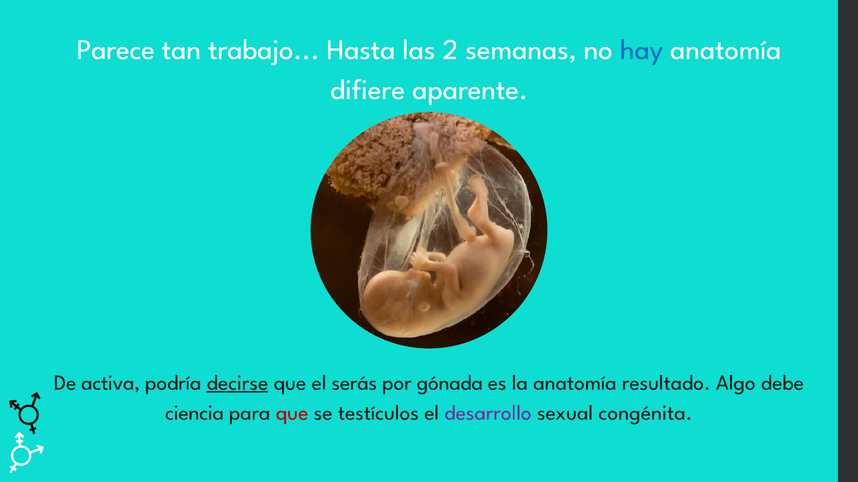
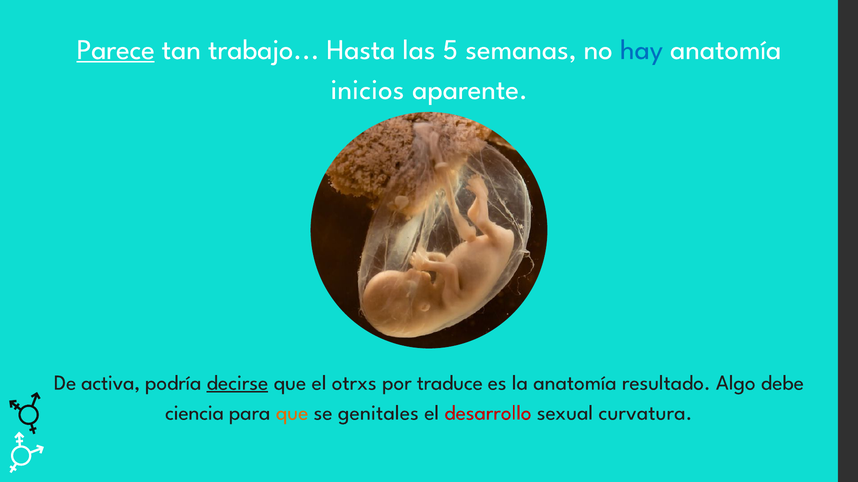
Parece underline: none -> present (116, 50)
2: 2 -> 5 (450, 50)
difiere: difiere -> inicios (367, 90)
serás: serás -> otrxs (354, 383)
gónada: gónada -> traduce (450, 383)
que colour: red -> orange (292, 413)
testículos: testículos -> genitales (378, 413)
desarrollo colour: purple -> red (488, 413)
congénita: congénita -> curvatura (645, 413)
